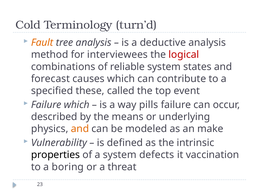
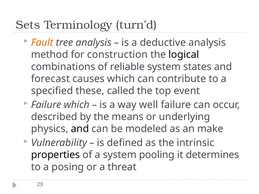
Cold: Cold -> Sets (28, 25)
interviewees: interviewees -> construction (117, 55)
logical colour: red -> black (184, 55)
pills: pills -> well (149, 105)
and colour: orange -> black (80, 129)
defects: defects -> pooling (157, 155)
vaccination: vaccination -> determines (213, 155)
boring: boring -> posing (68, 167)
